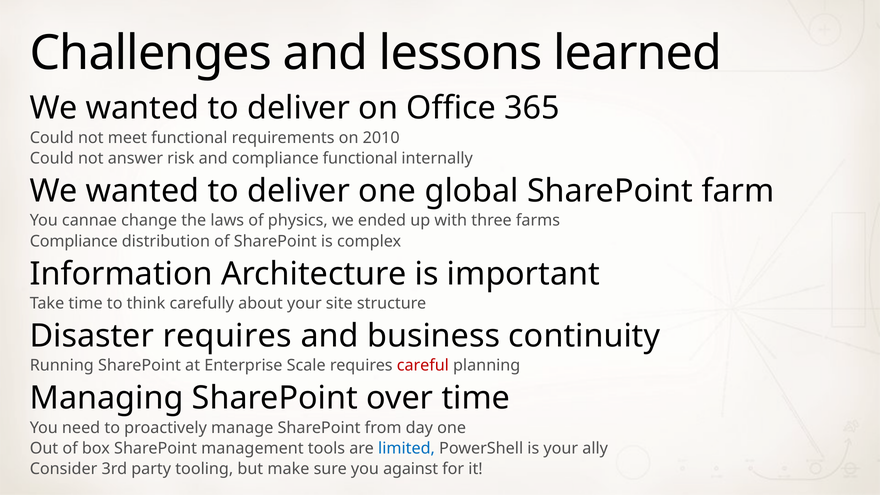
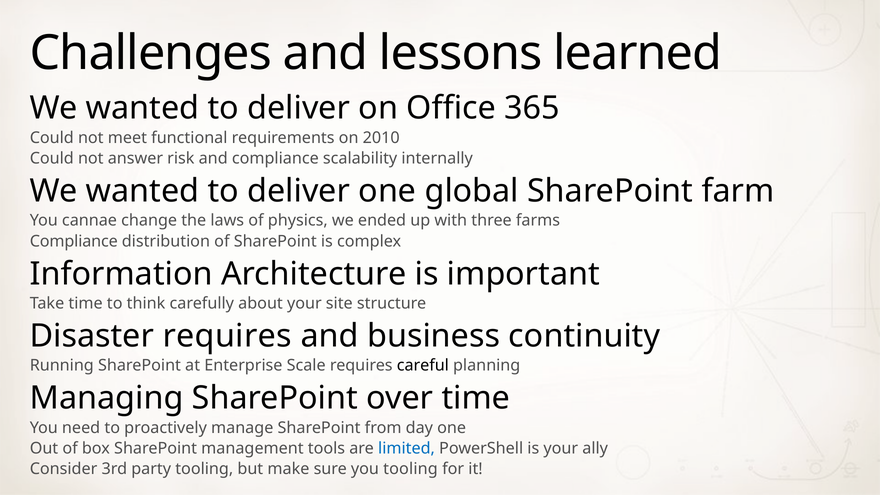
compliance functional: functional -> scalability (360, 158)
careful colour: red -> black (423, 366)
you against: against -> tooling (410, 469)
